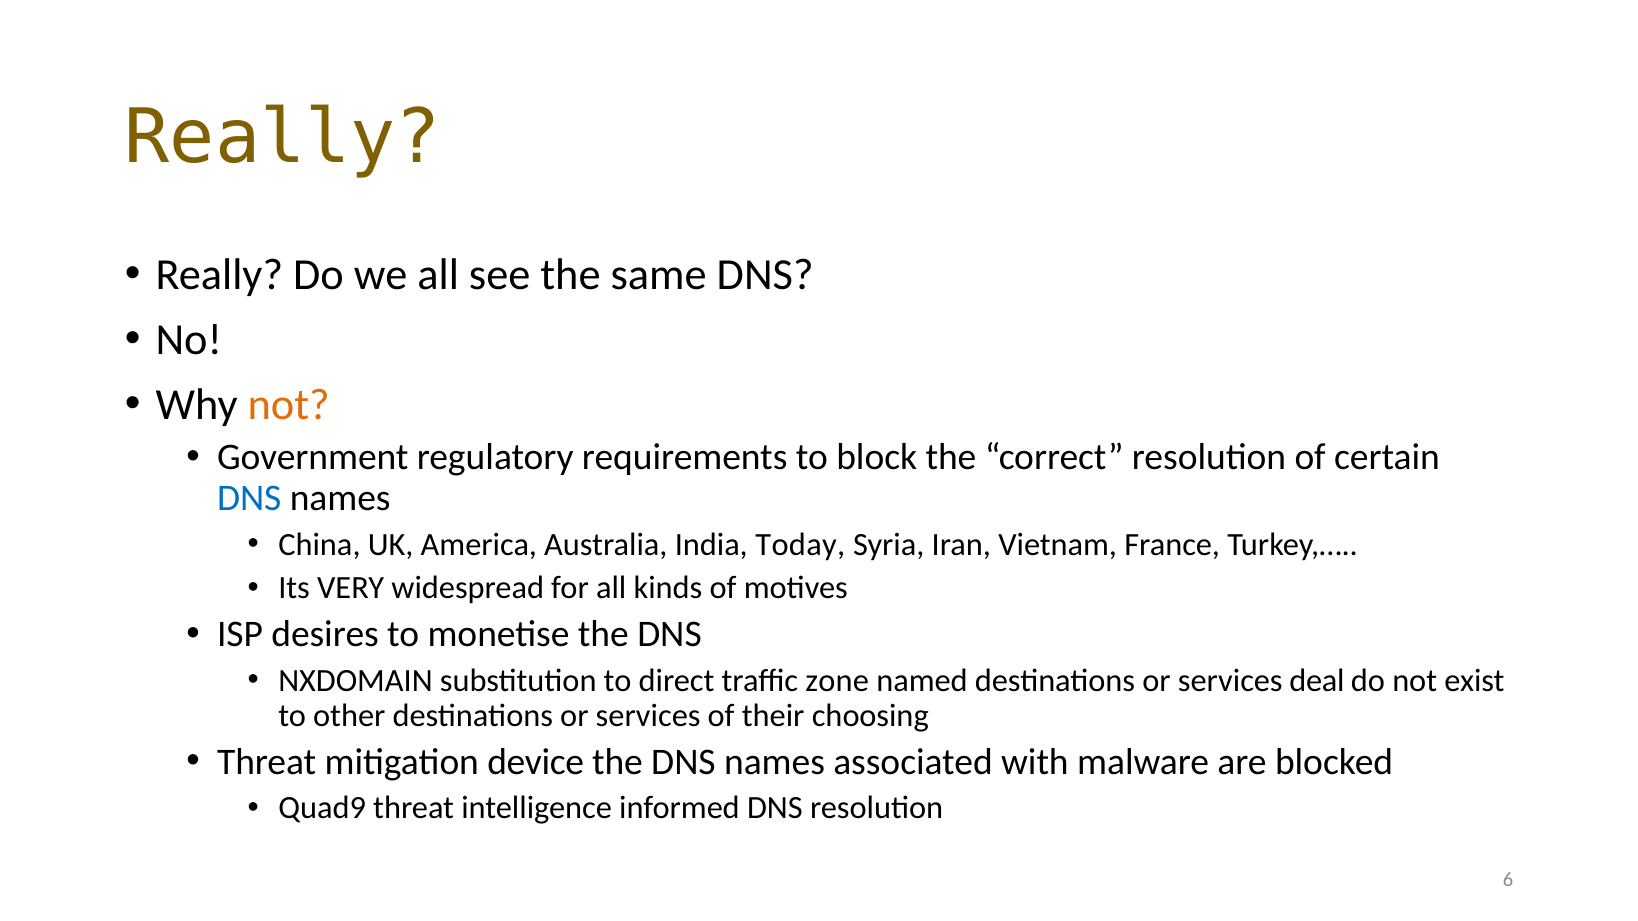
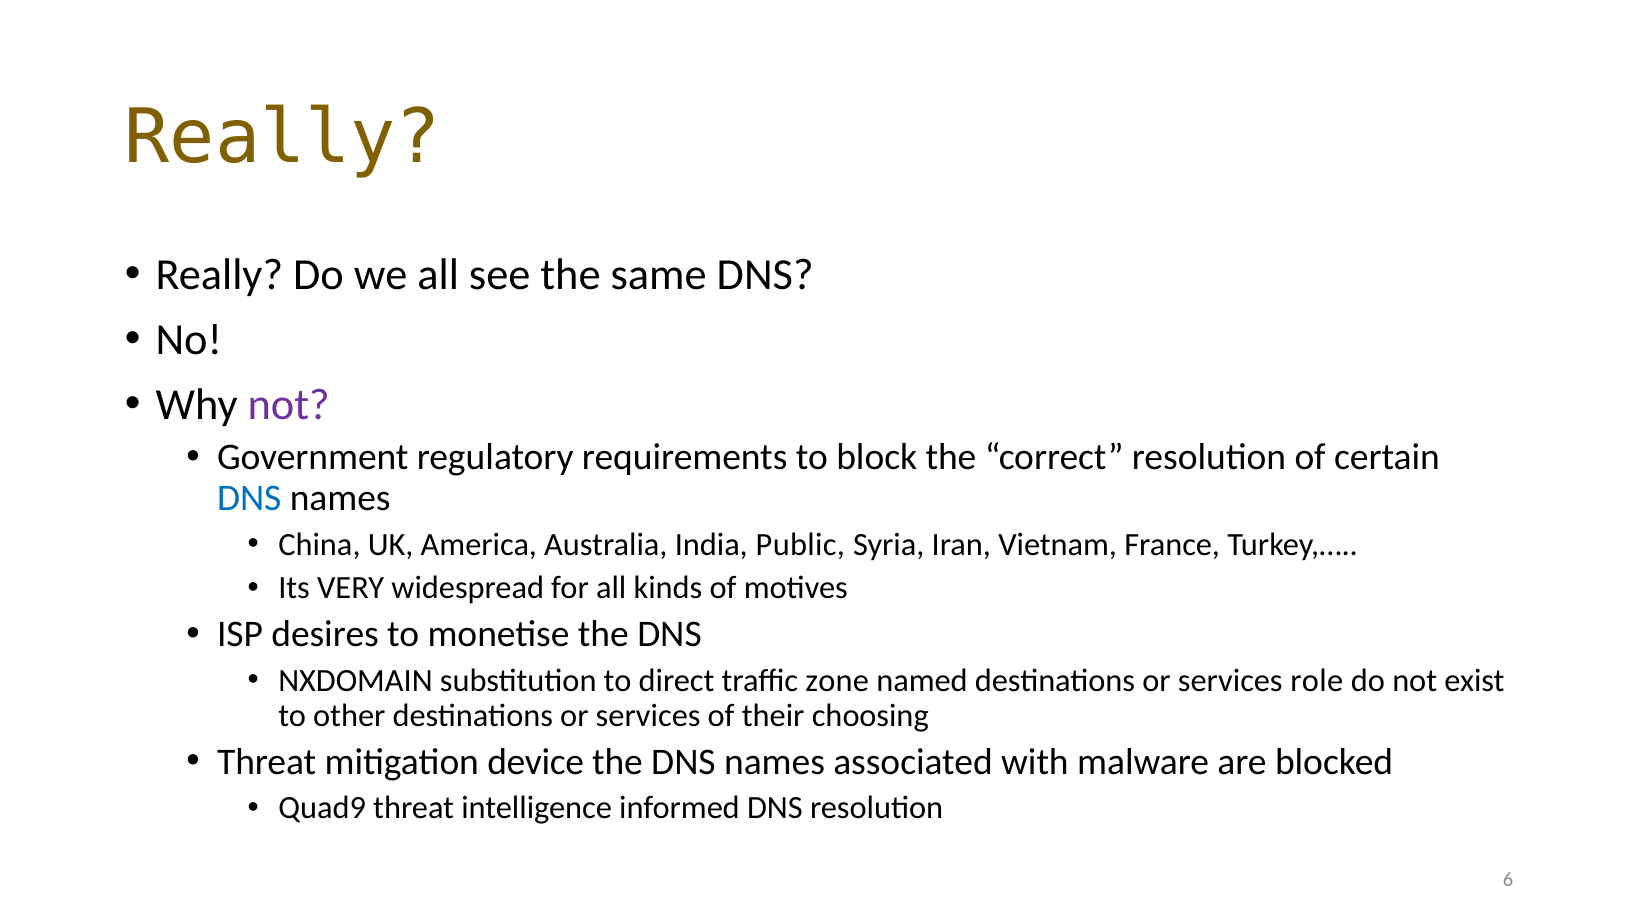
not colour: orange -> purple (289, 405)
Today: Today -> Public (800, 545)
deal: deal -> role (1317, 681)
